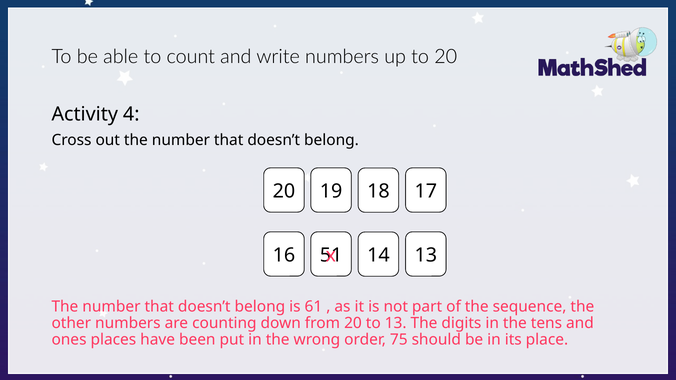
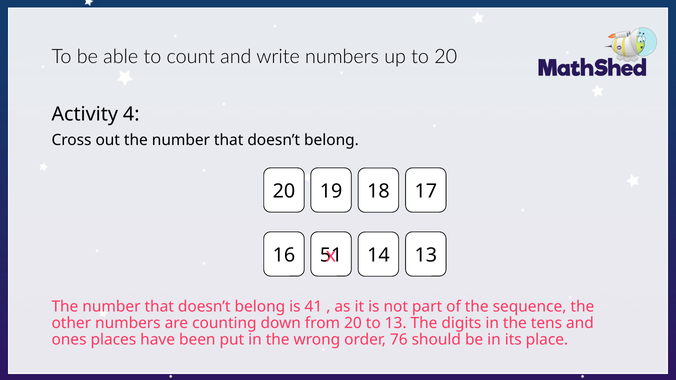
61: 61 -> 41 (313, 307)
75: 75 -> 76 (399, 340)
